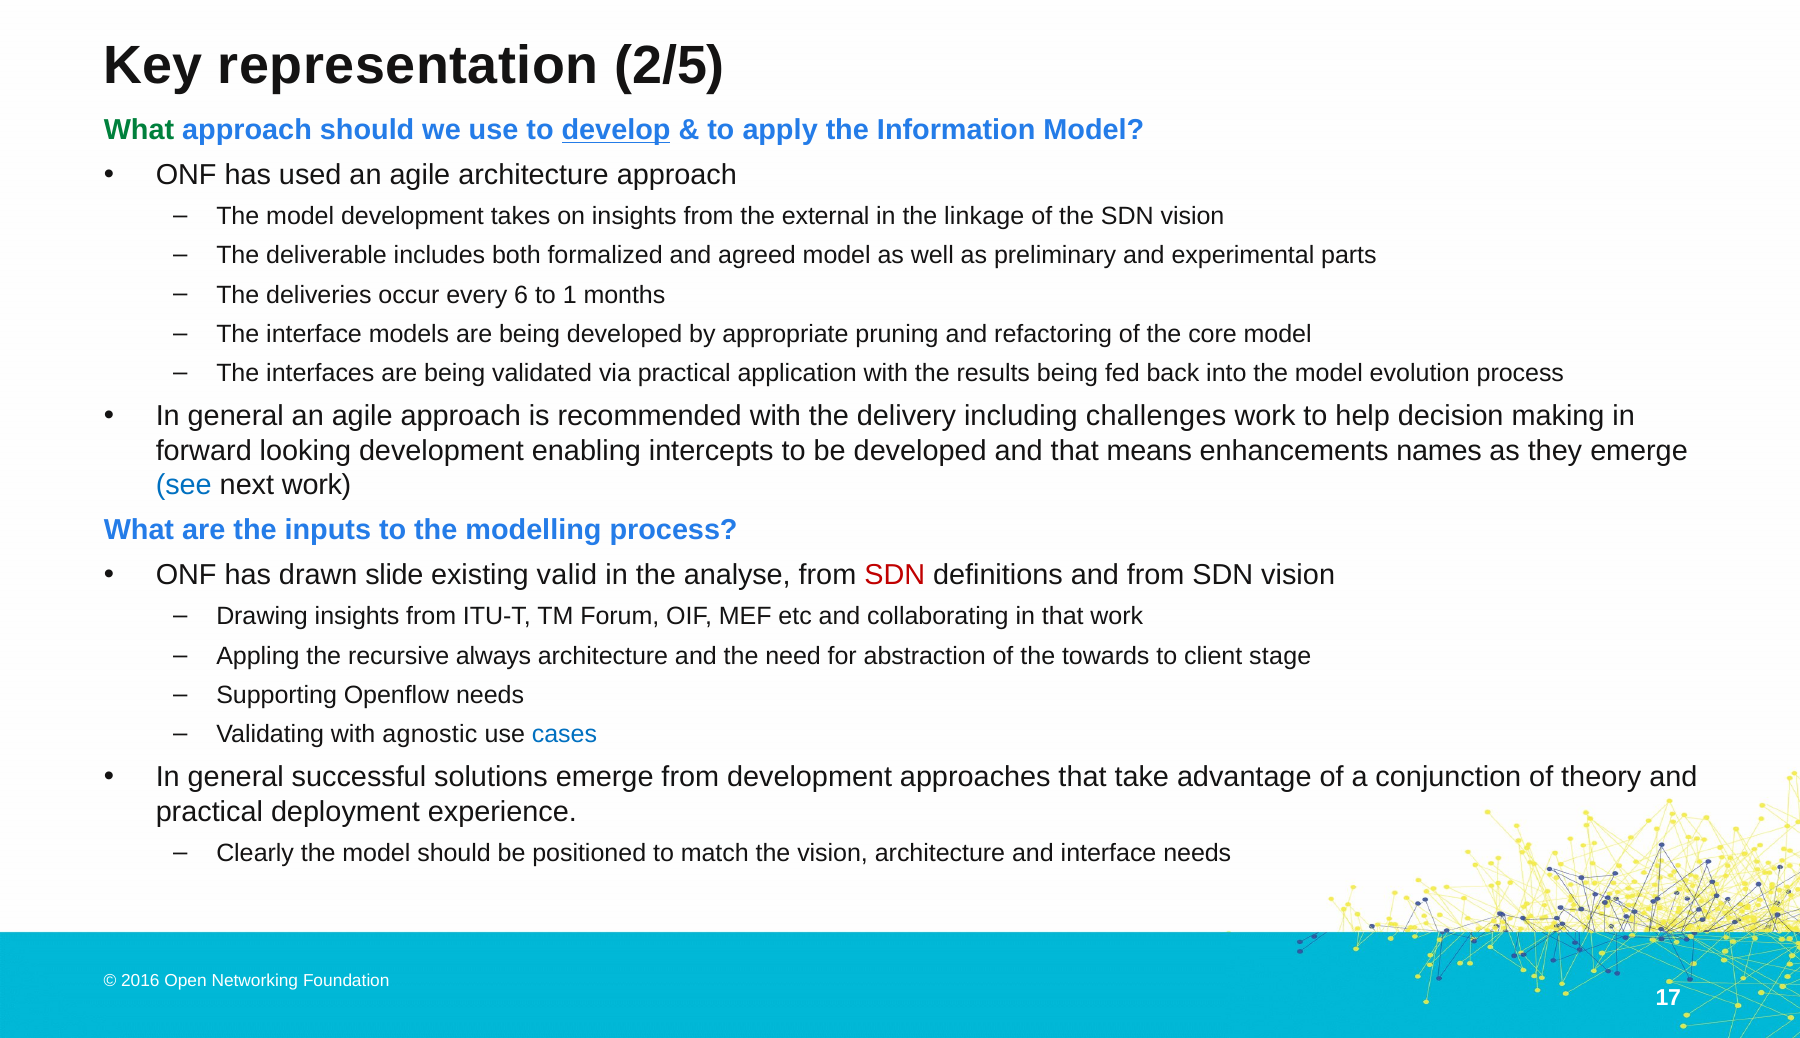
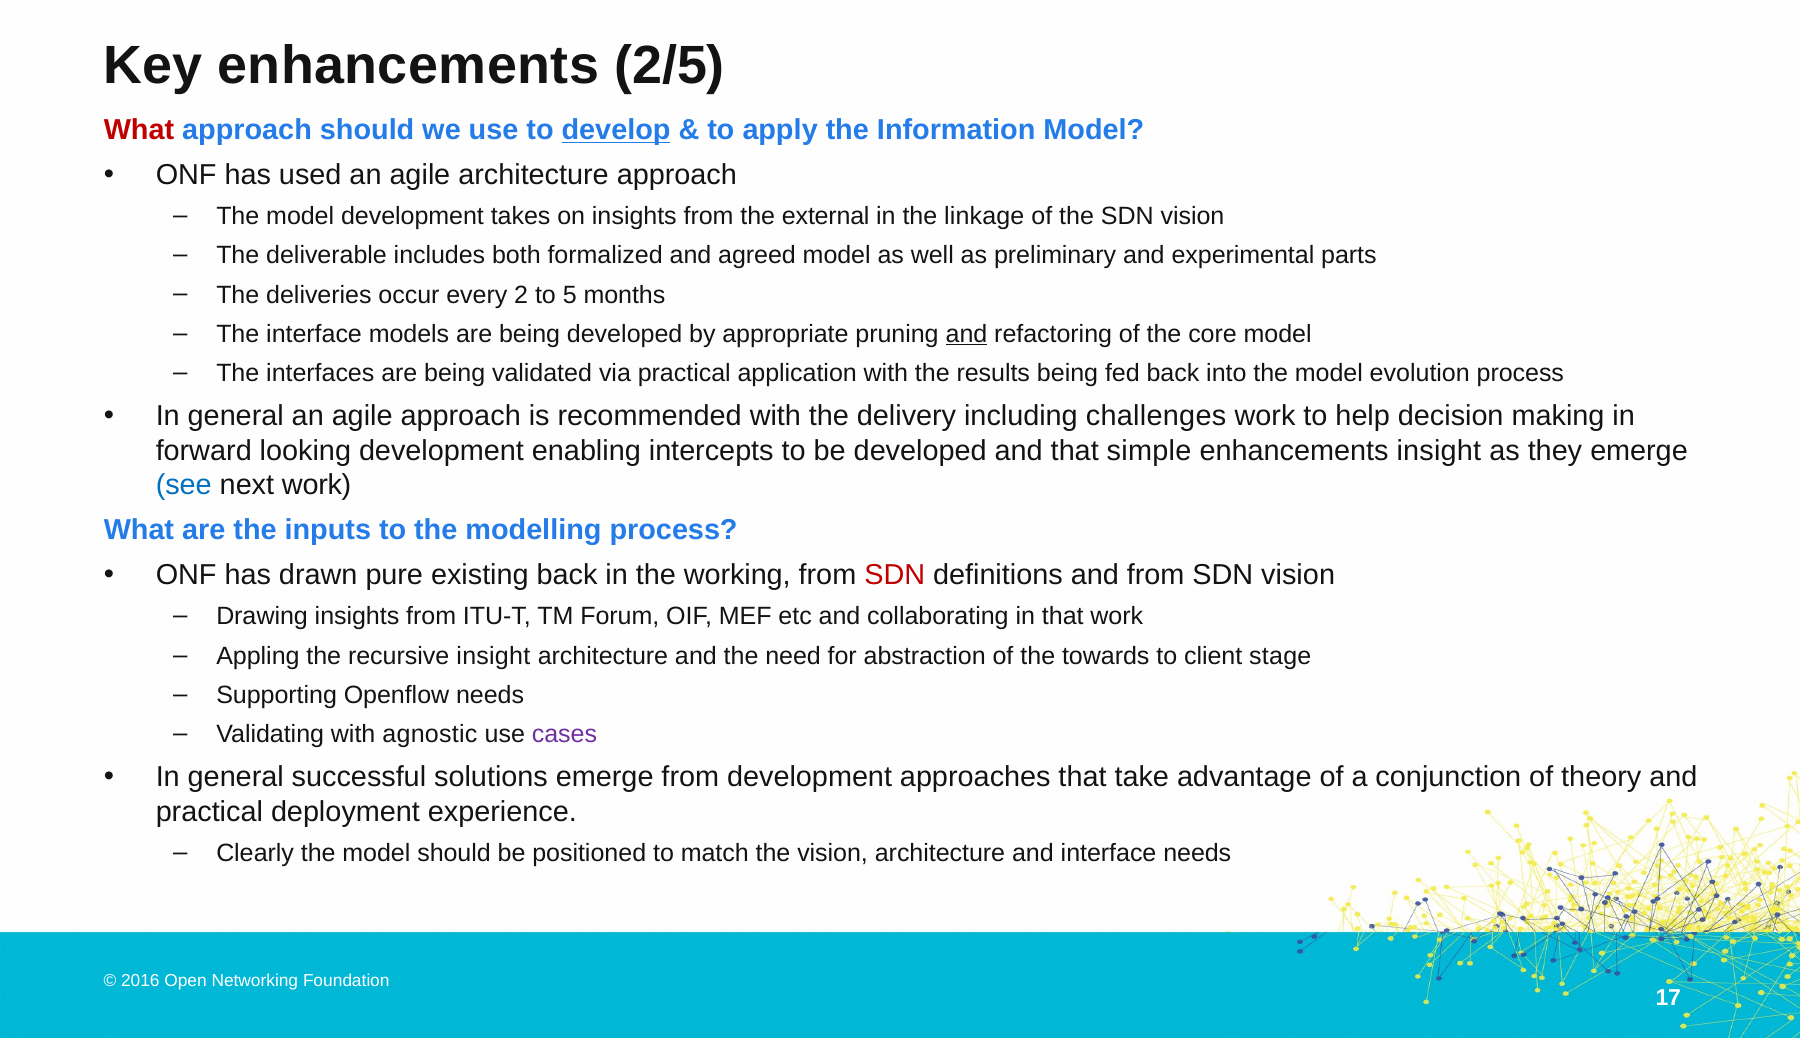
Key representation: representation -> enhancements (408, 66)
What colour: green -> red (139, 130)
6: 6 -> 2 (521, 295)
1: 1 -> 5 (570, 295)
and underline: none -> present (967, 334)
means: means -> simple (1149, 451)
enhancements names: names -> insight (1439, 451)
slide: slide -> pure (394, 576)
existing valid: valid -> back (567, 576)
analyse: analyse -> working (737, 576)
recursive always: always -> insight (493, 656)
cases colour: blue -> purple (564, 735)
